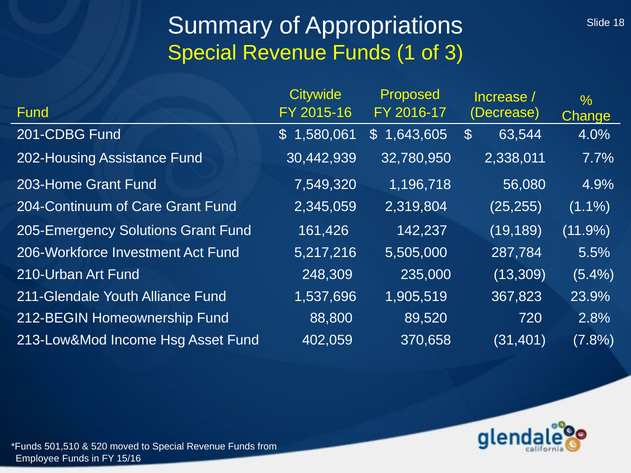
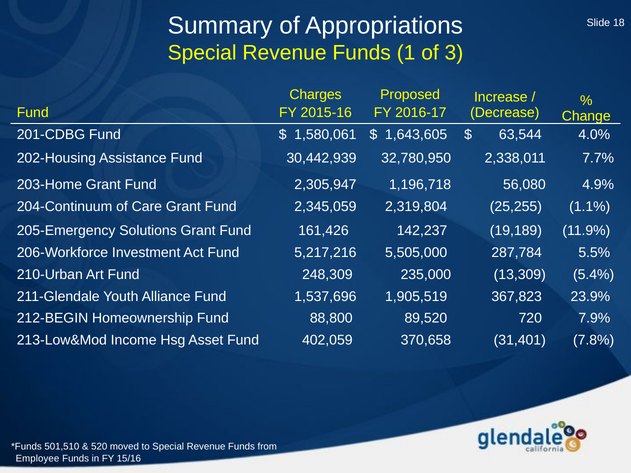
Citywide: Citywide -> Charges (316, 94)
7,549,320: 7,549,320 -> 2,305,947 (325, 185)
2.8%: 2.8% -> 7.9% (594, 318)
